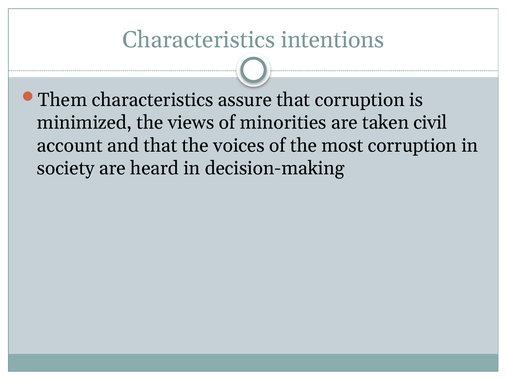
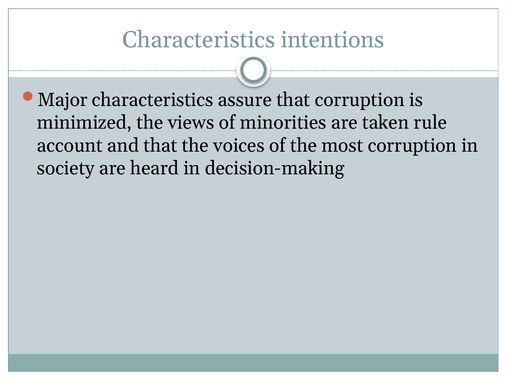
Them: Them -> Major (63, 100)
civil: civil -> rule (430, 123)
